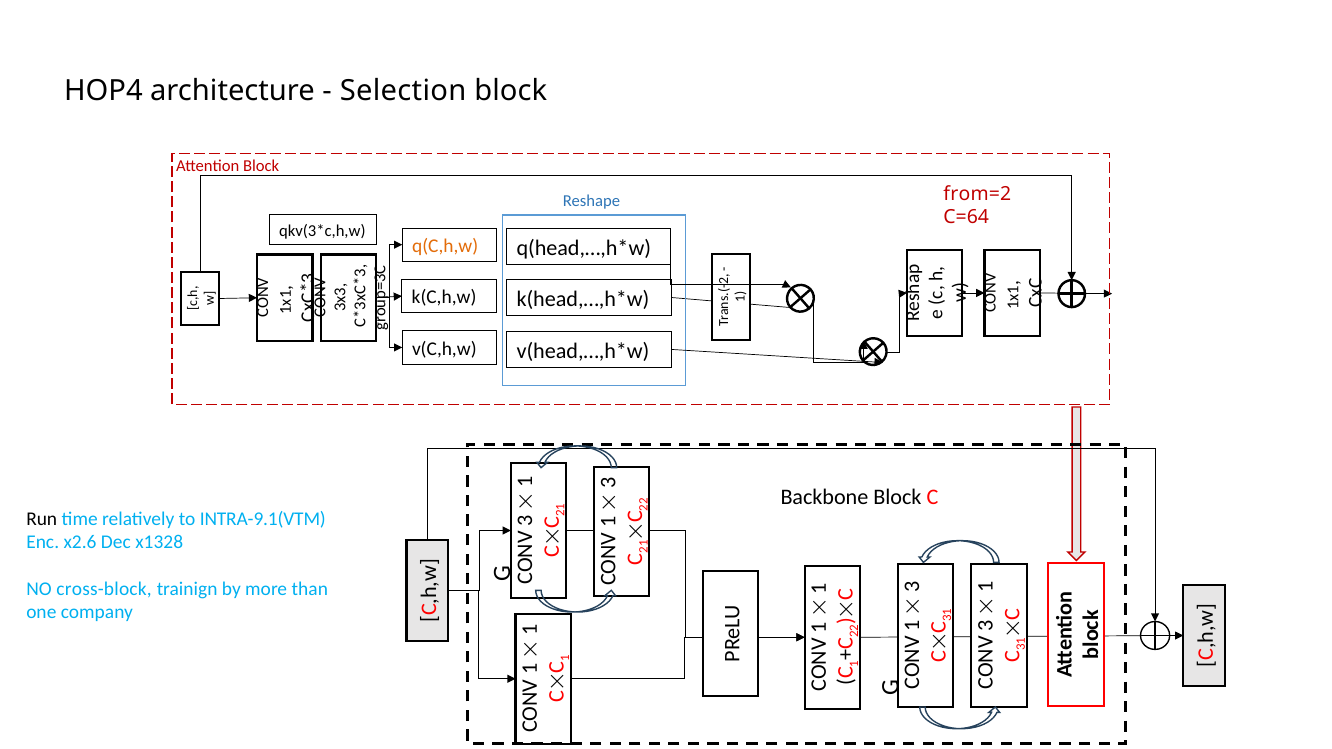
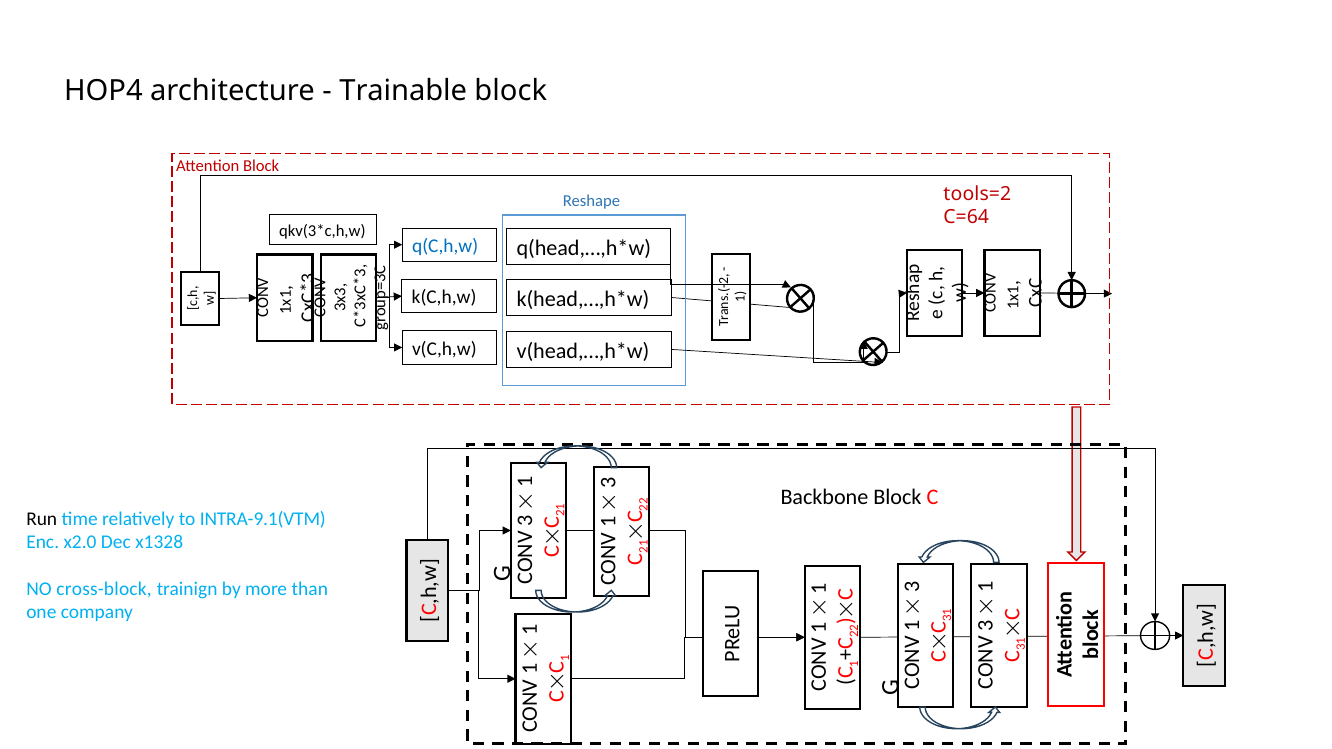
Selection: Selection -> Trainable (403, 91)
from=2: from=2 -> tools=2 (977, 195)
q(C,h,w colour: orange -> blue (445, 246)
x2.6: x2.6 -> x2.0 (80, 543)
